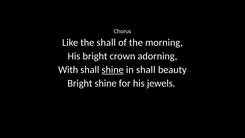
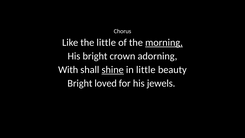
the shall: shall -> little (106, 42)
morning underline: none -> present (164, 42)
in shall: shall -> little (146, 70)
Bright shine: shine -> loved (106, 83)
